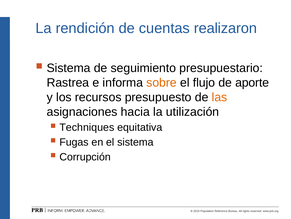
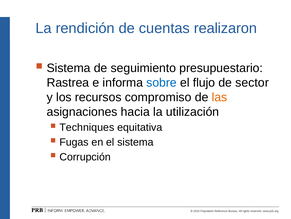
sobre colour: orange -> blue (162, 82)
aporte: aporte -> sector (252, 82)
presupuesto: presupuesto -> compromiso (158, 97)
